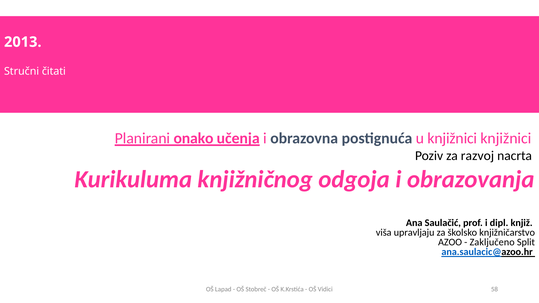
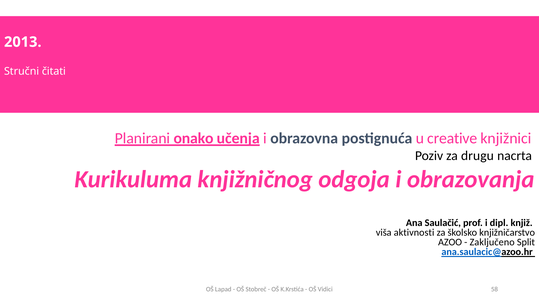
u knjižnici: knjižnici -> creative (452, 139)
razvoj: razvoj -> drugu (477, 156)
upravljaju: upravljaju -> aktivnosti (414, 233)
